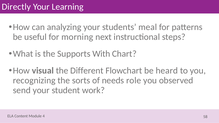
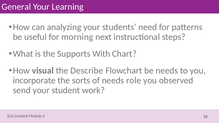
Directly: Directly -> General (16, 7)
meal: meal -> need (148, 27)
Different: Different -> Describe (87, 71)
be heard: heard -> needs (167, 71)
recognizing: recognizing -> incorporate (34, 81)
